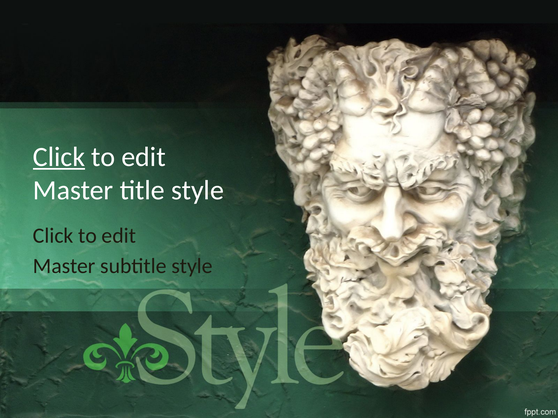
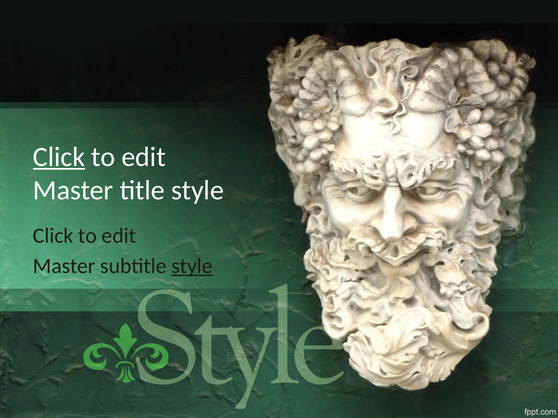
style underline: none -> present (192, 266)
